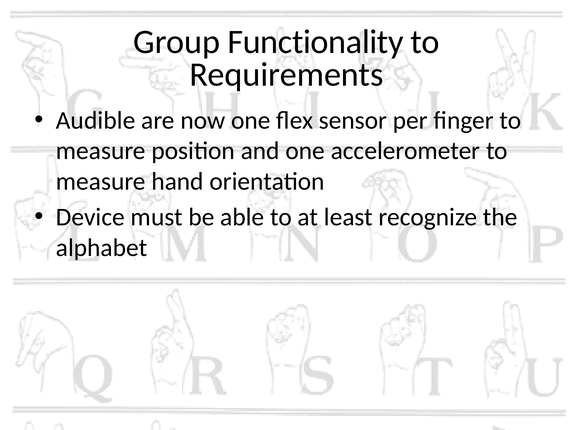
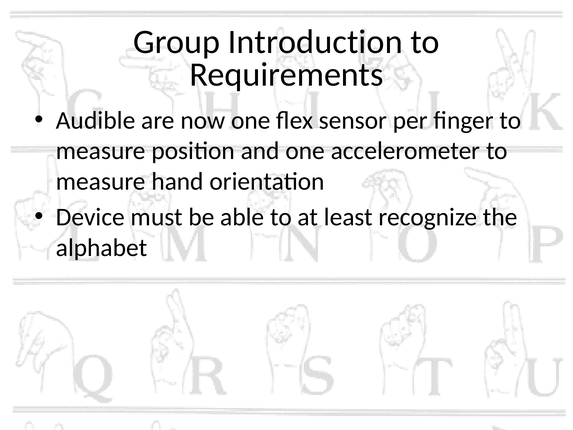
Functionality: Functionality -> Introduction (315, 42)
